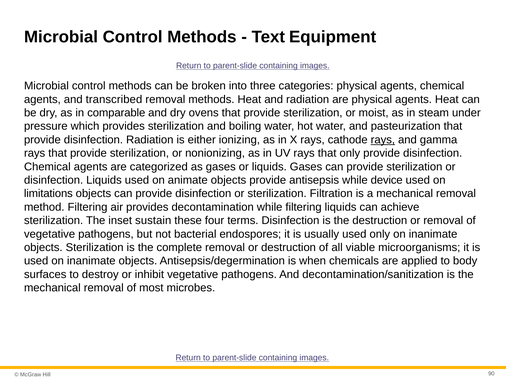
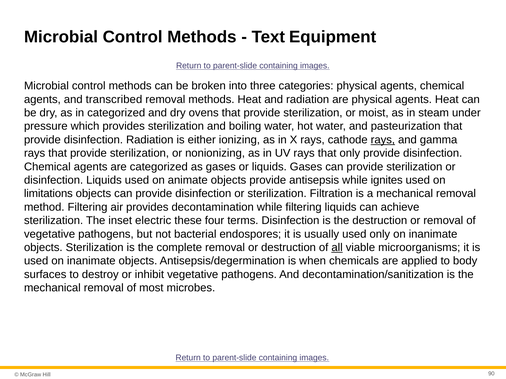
in comparable: comparable -> categorized (116, 113)
device: device -> ignites (387, 180)
sustain: sustain -> electric (153, 221)
all underline: none -> present (337, 248)
